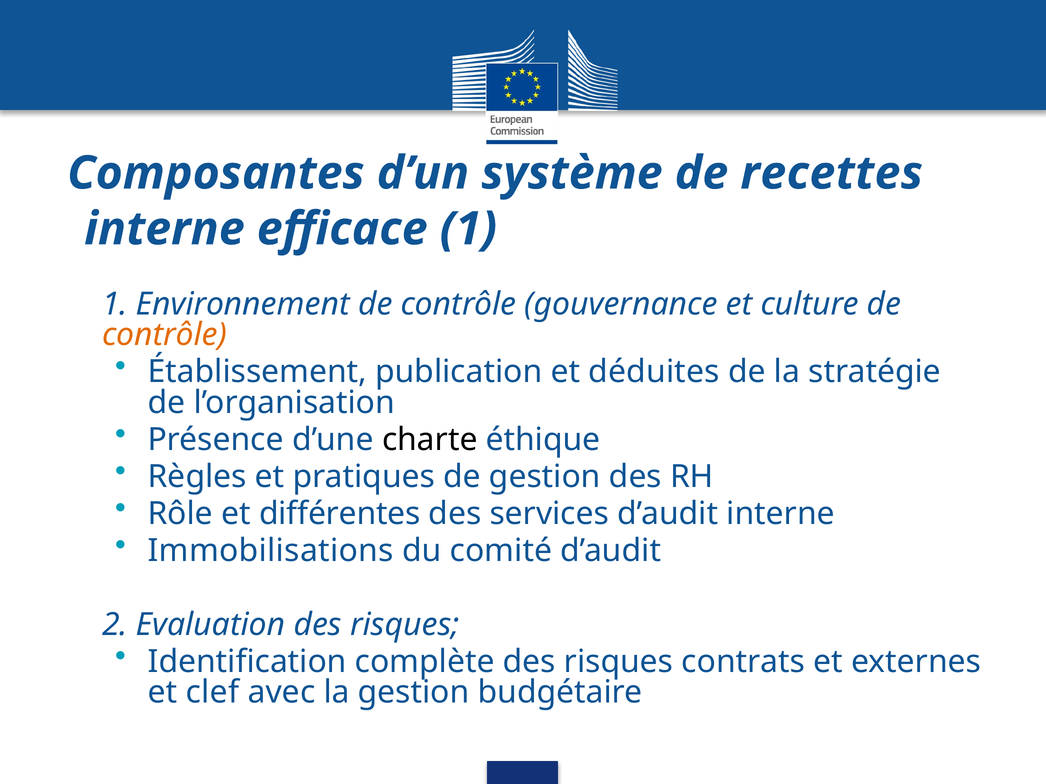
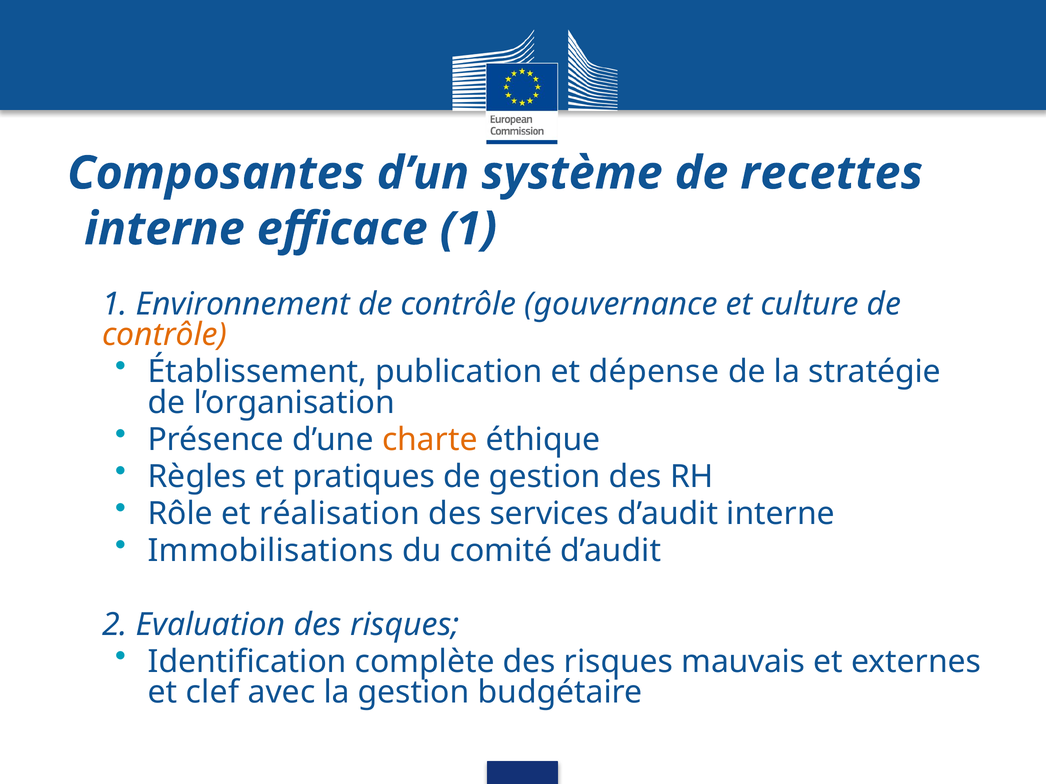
déduites: déduites -> dépense (654, 372)
charte colour: black -> orange (430, 440)
différentes: différentes -> réalisation (339, 514)
contrats: contrats -> mauvais (743, 662)
